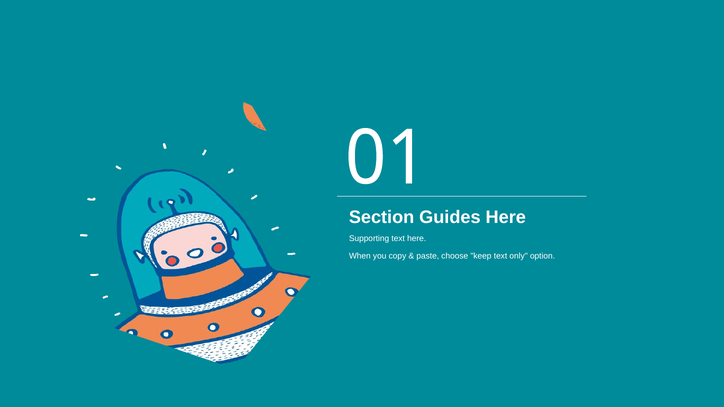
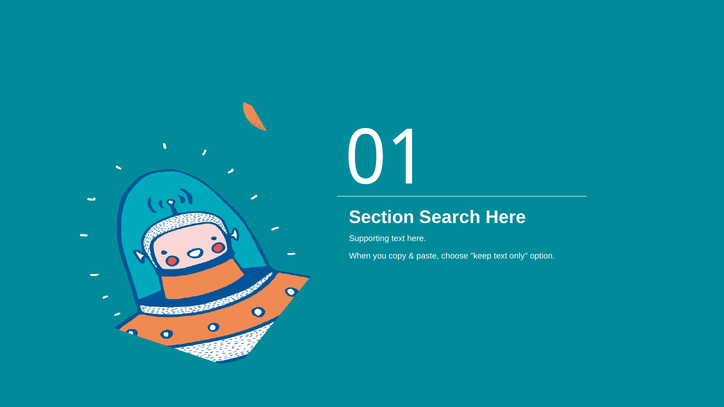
Guides: Guides -> Search (450, 218)
